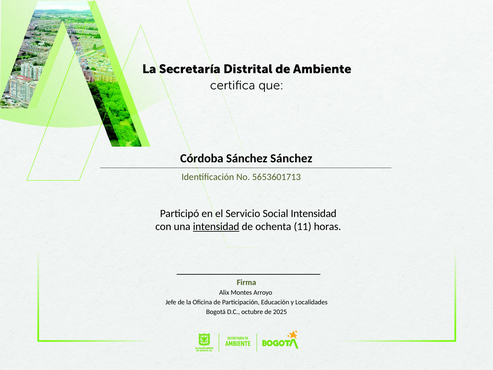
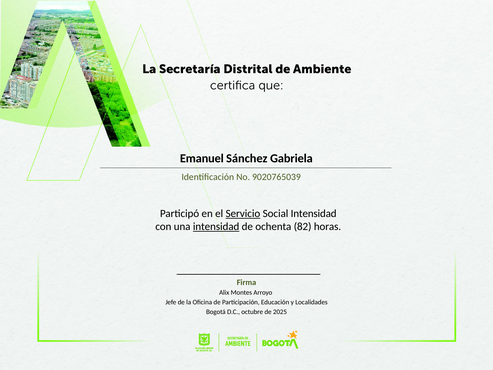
Córdoba: Córdoba -> Emanuel (202, 158)
Sánchez Sánchez: Sánchez -> Gabriela (291, 158)
5653601713: 5653601713 -> 9020765039 (276, 177)
Servicio underline: none -> present (243, 213)
11: 11 -> 82 (303, 227)
